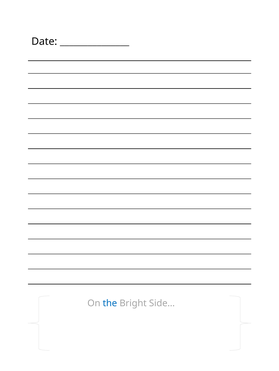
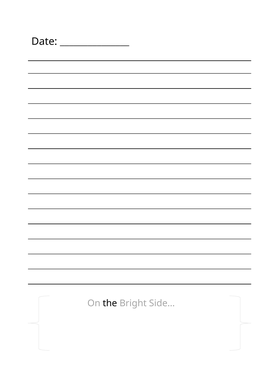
the colour: blue -> black (110, 304)
